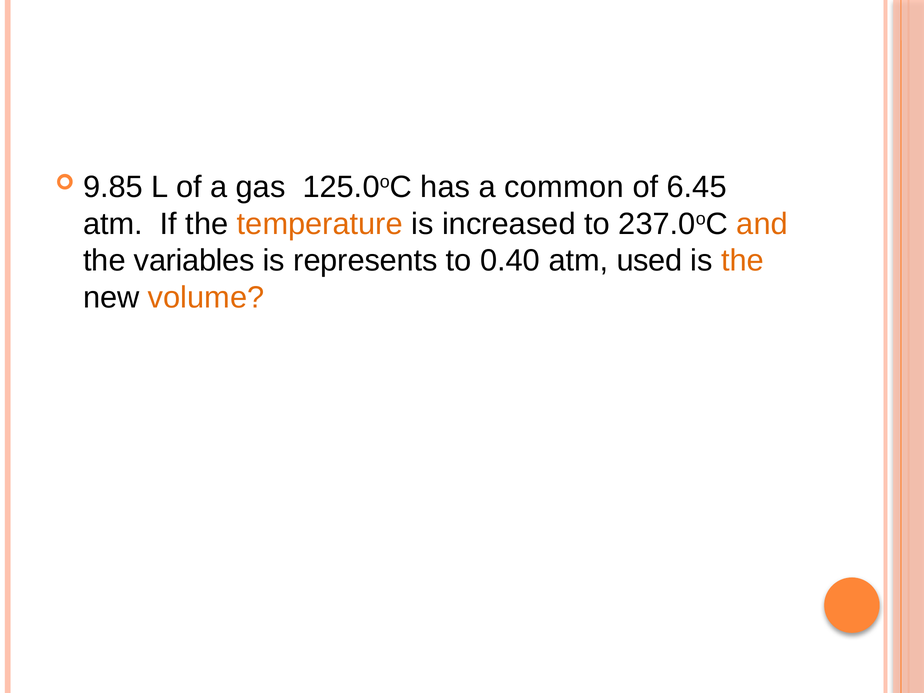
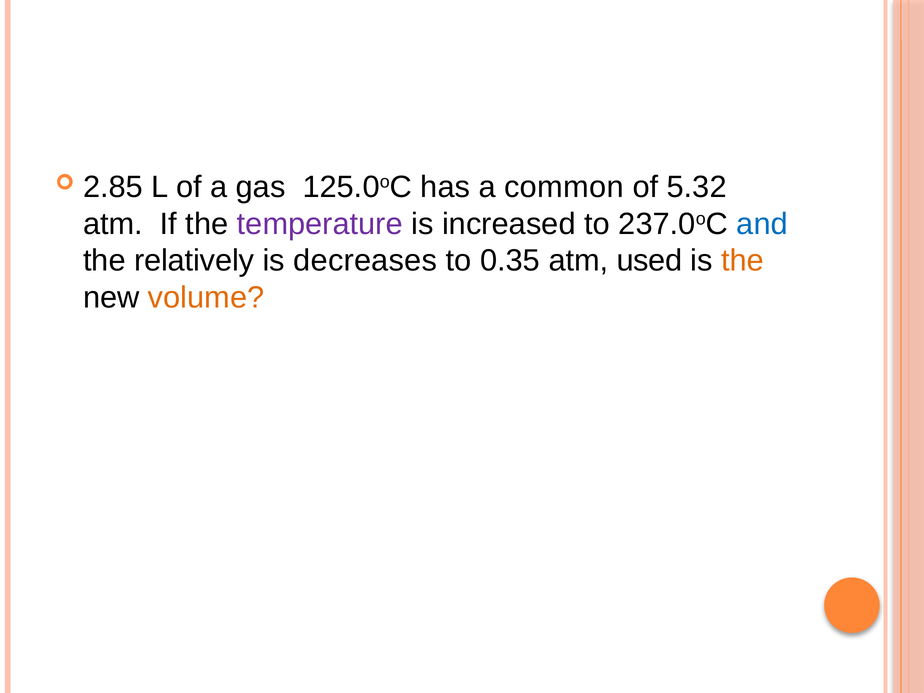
9.85: 9.85 -> 2.85 (113, 187)
6.45: 6.45 -> 5.32 (697, 187)
temperature colour: orange -> purple (320, 224)
and colour: orange -> blue (762, 224)
variables: variables -> relatively (194, 261)
represents: represents -> decreases (365, 261)
0.40: 0.40 -> 0.35 (510, 261)
